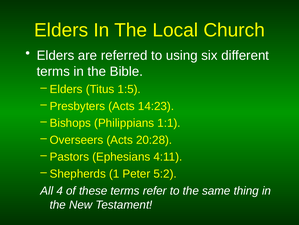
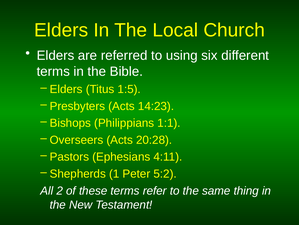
4: 4 -> 2 (60, 190)
